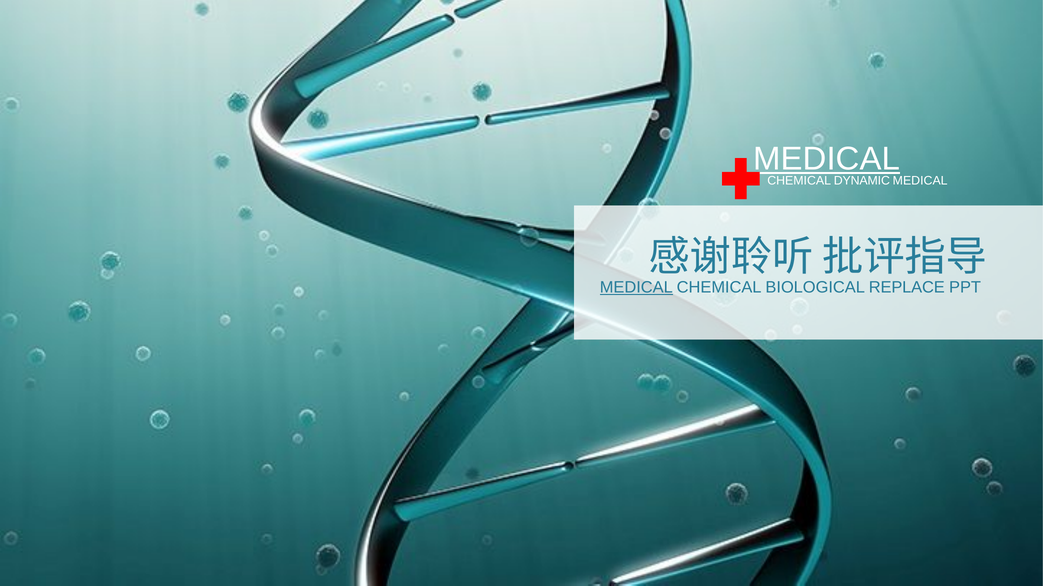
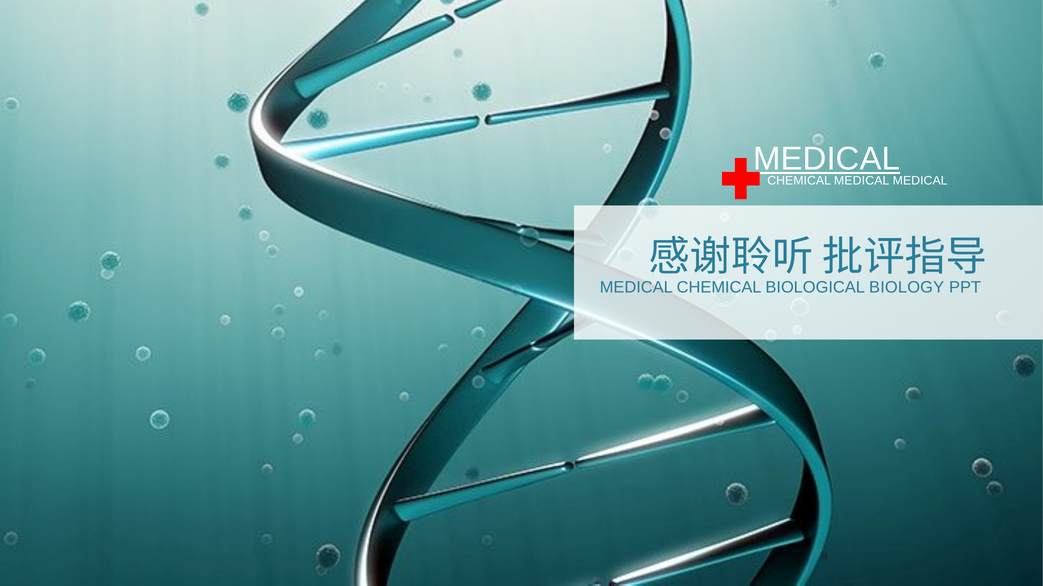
CHEMICAL DYNAMIC: DYNAMIC -> MEDICAL (862, 181)
MEDICAL underline: present -> none (636, 288)
REPLACE: REPLACE -> BIOLOGY (907, 288)
